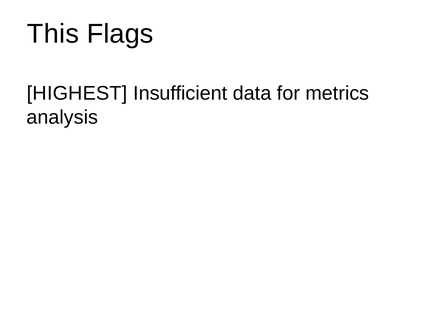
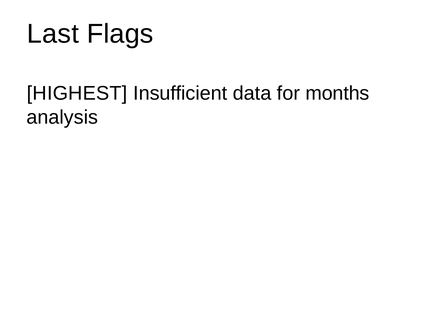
This: This -> Last (53, 34)
metrics: metrics -> months (337, 93)
